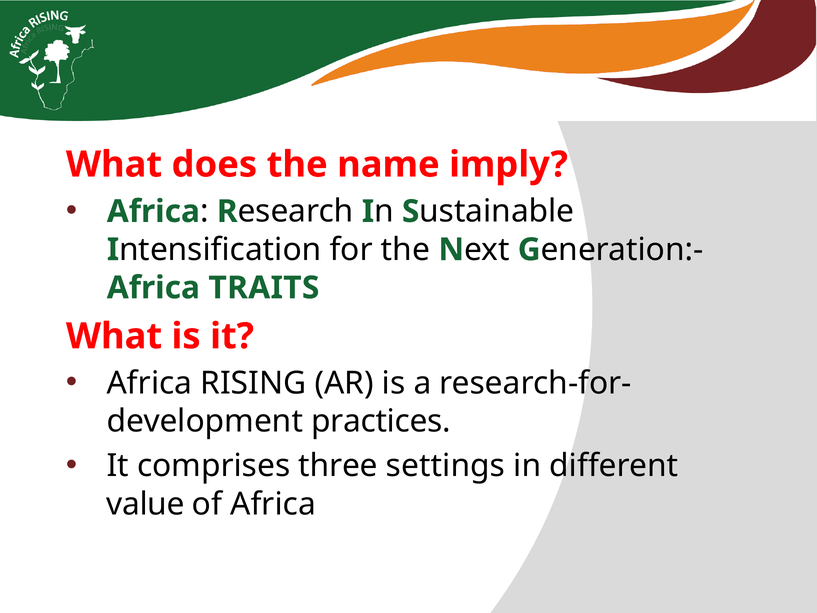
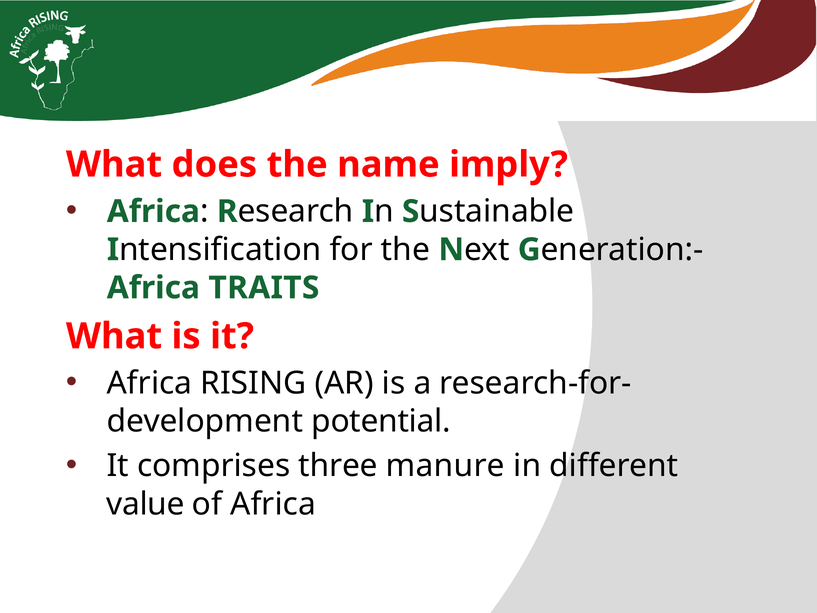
practices: practices -> potential (381, 421)
settings: settings -> manure (445, 466)
